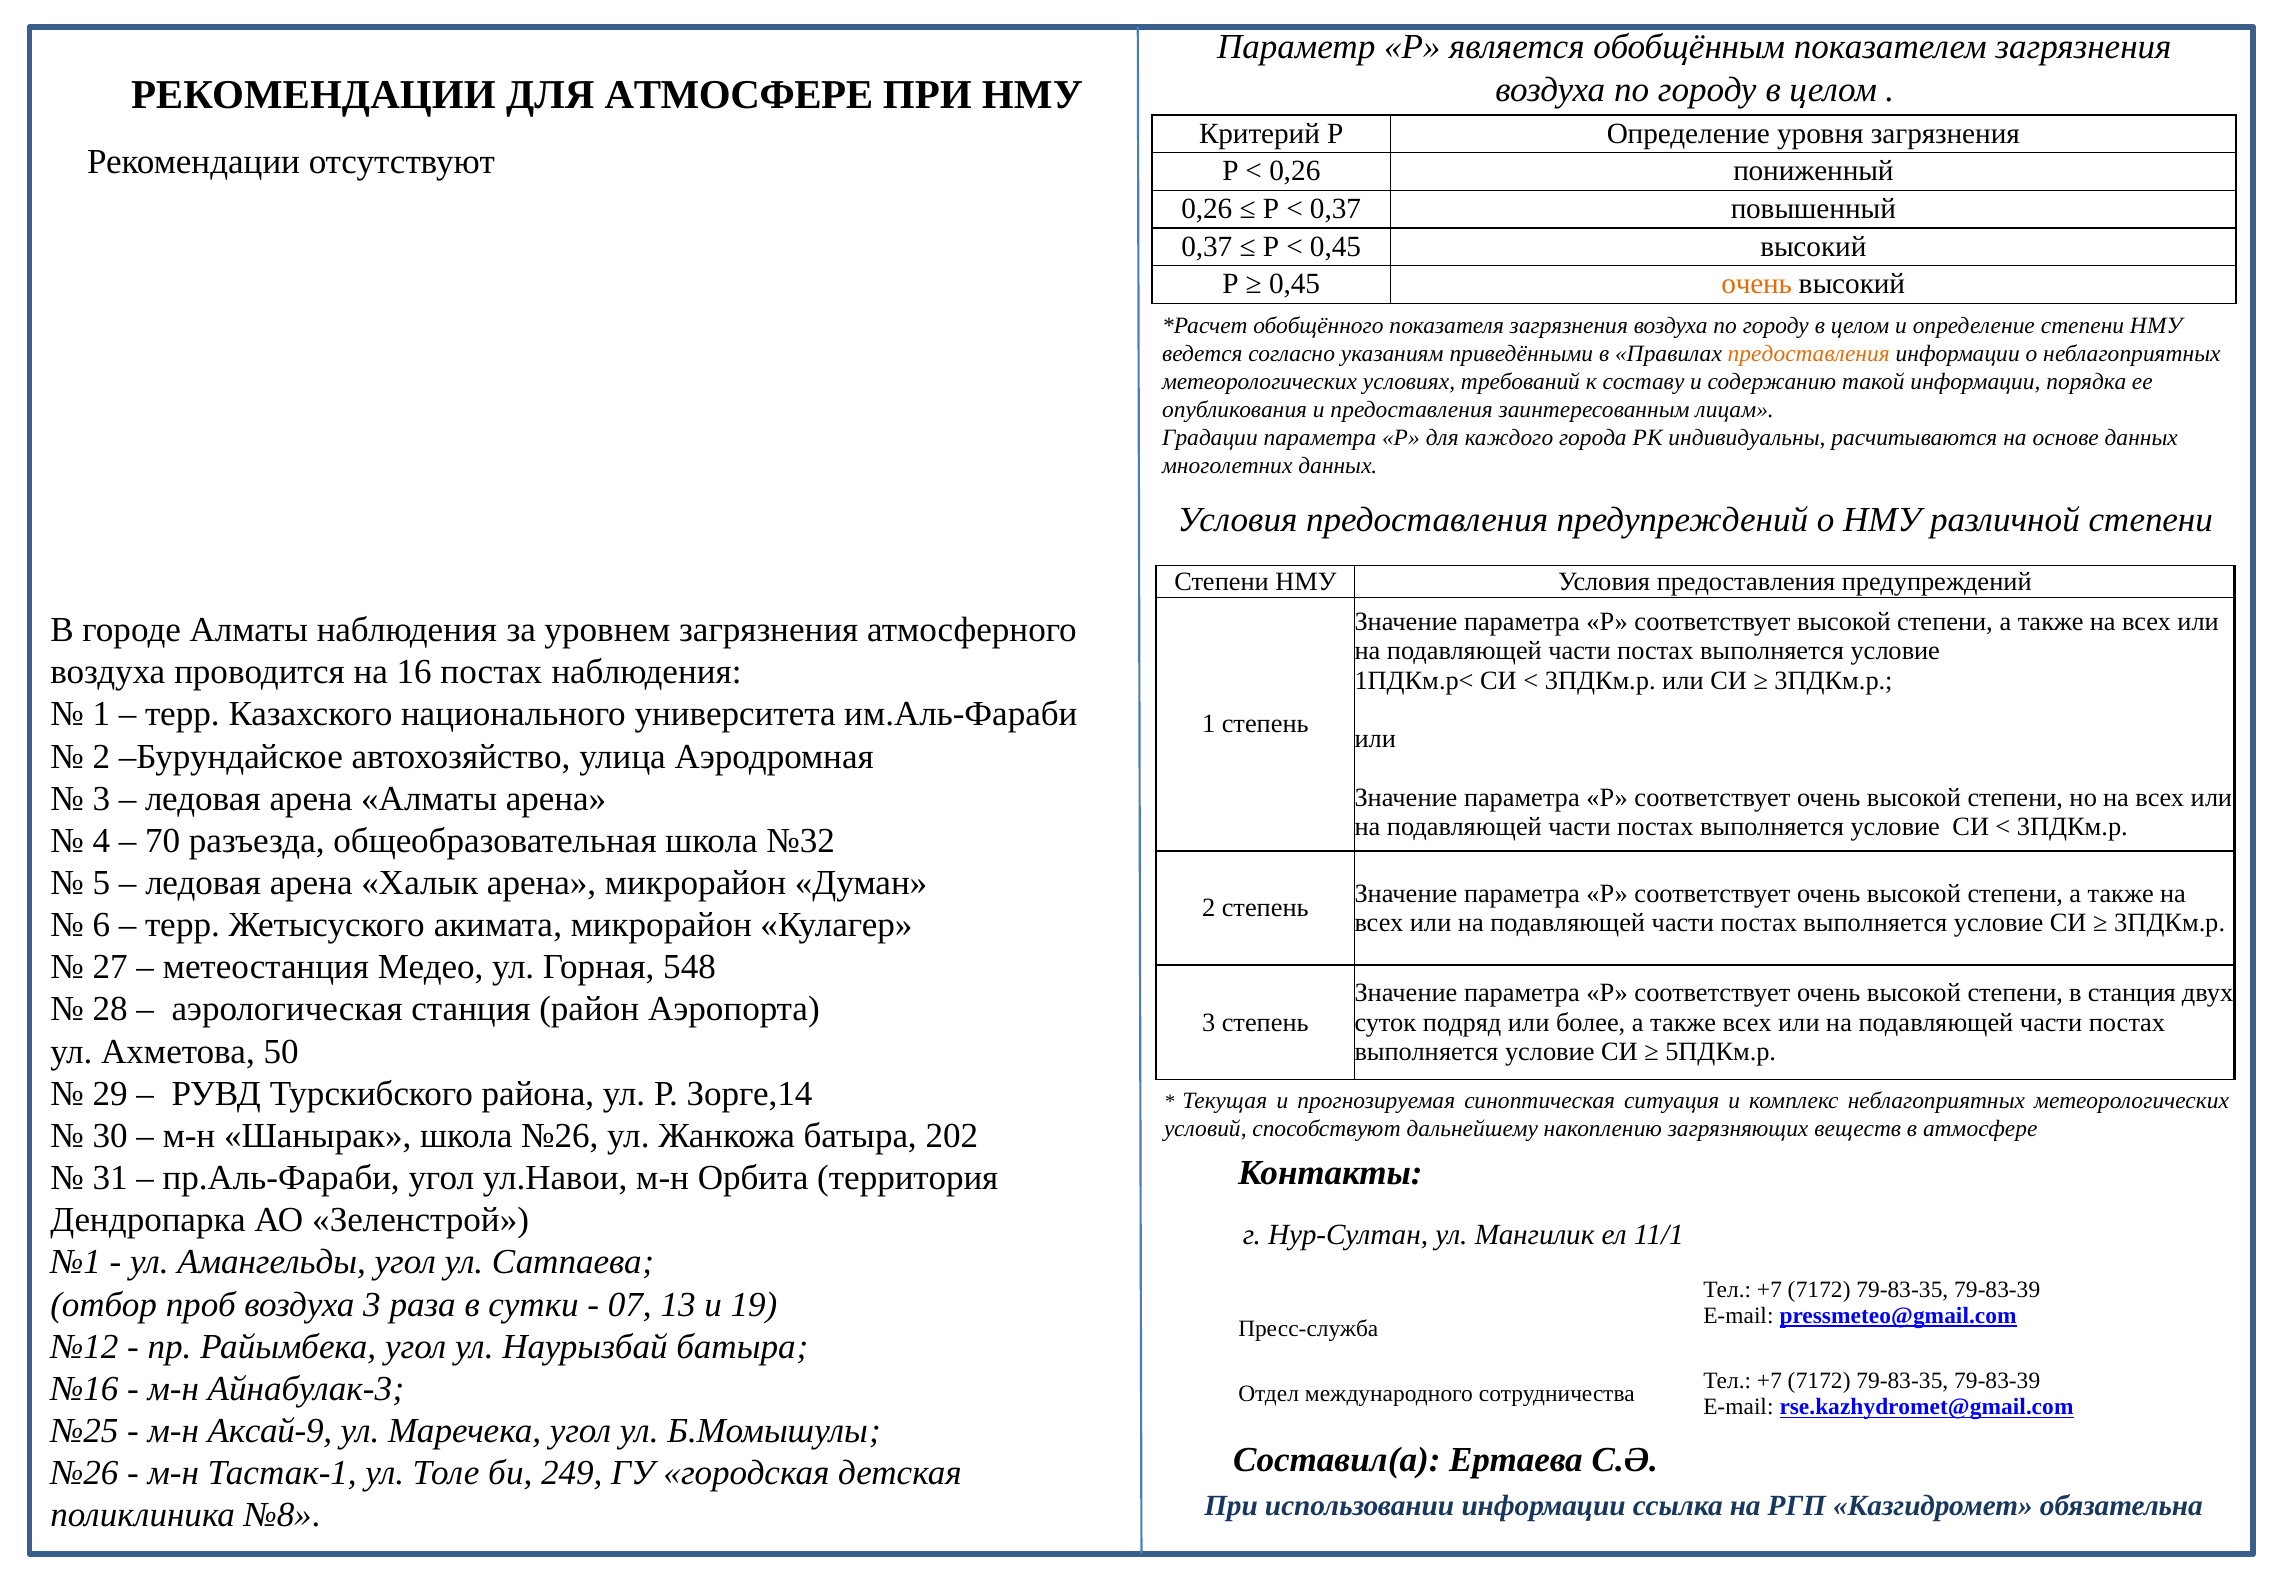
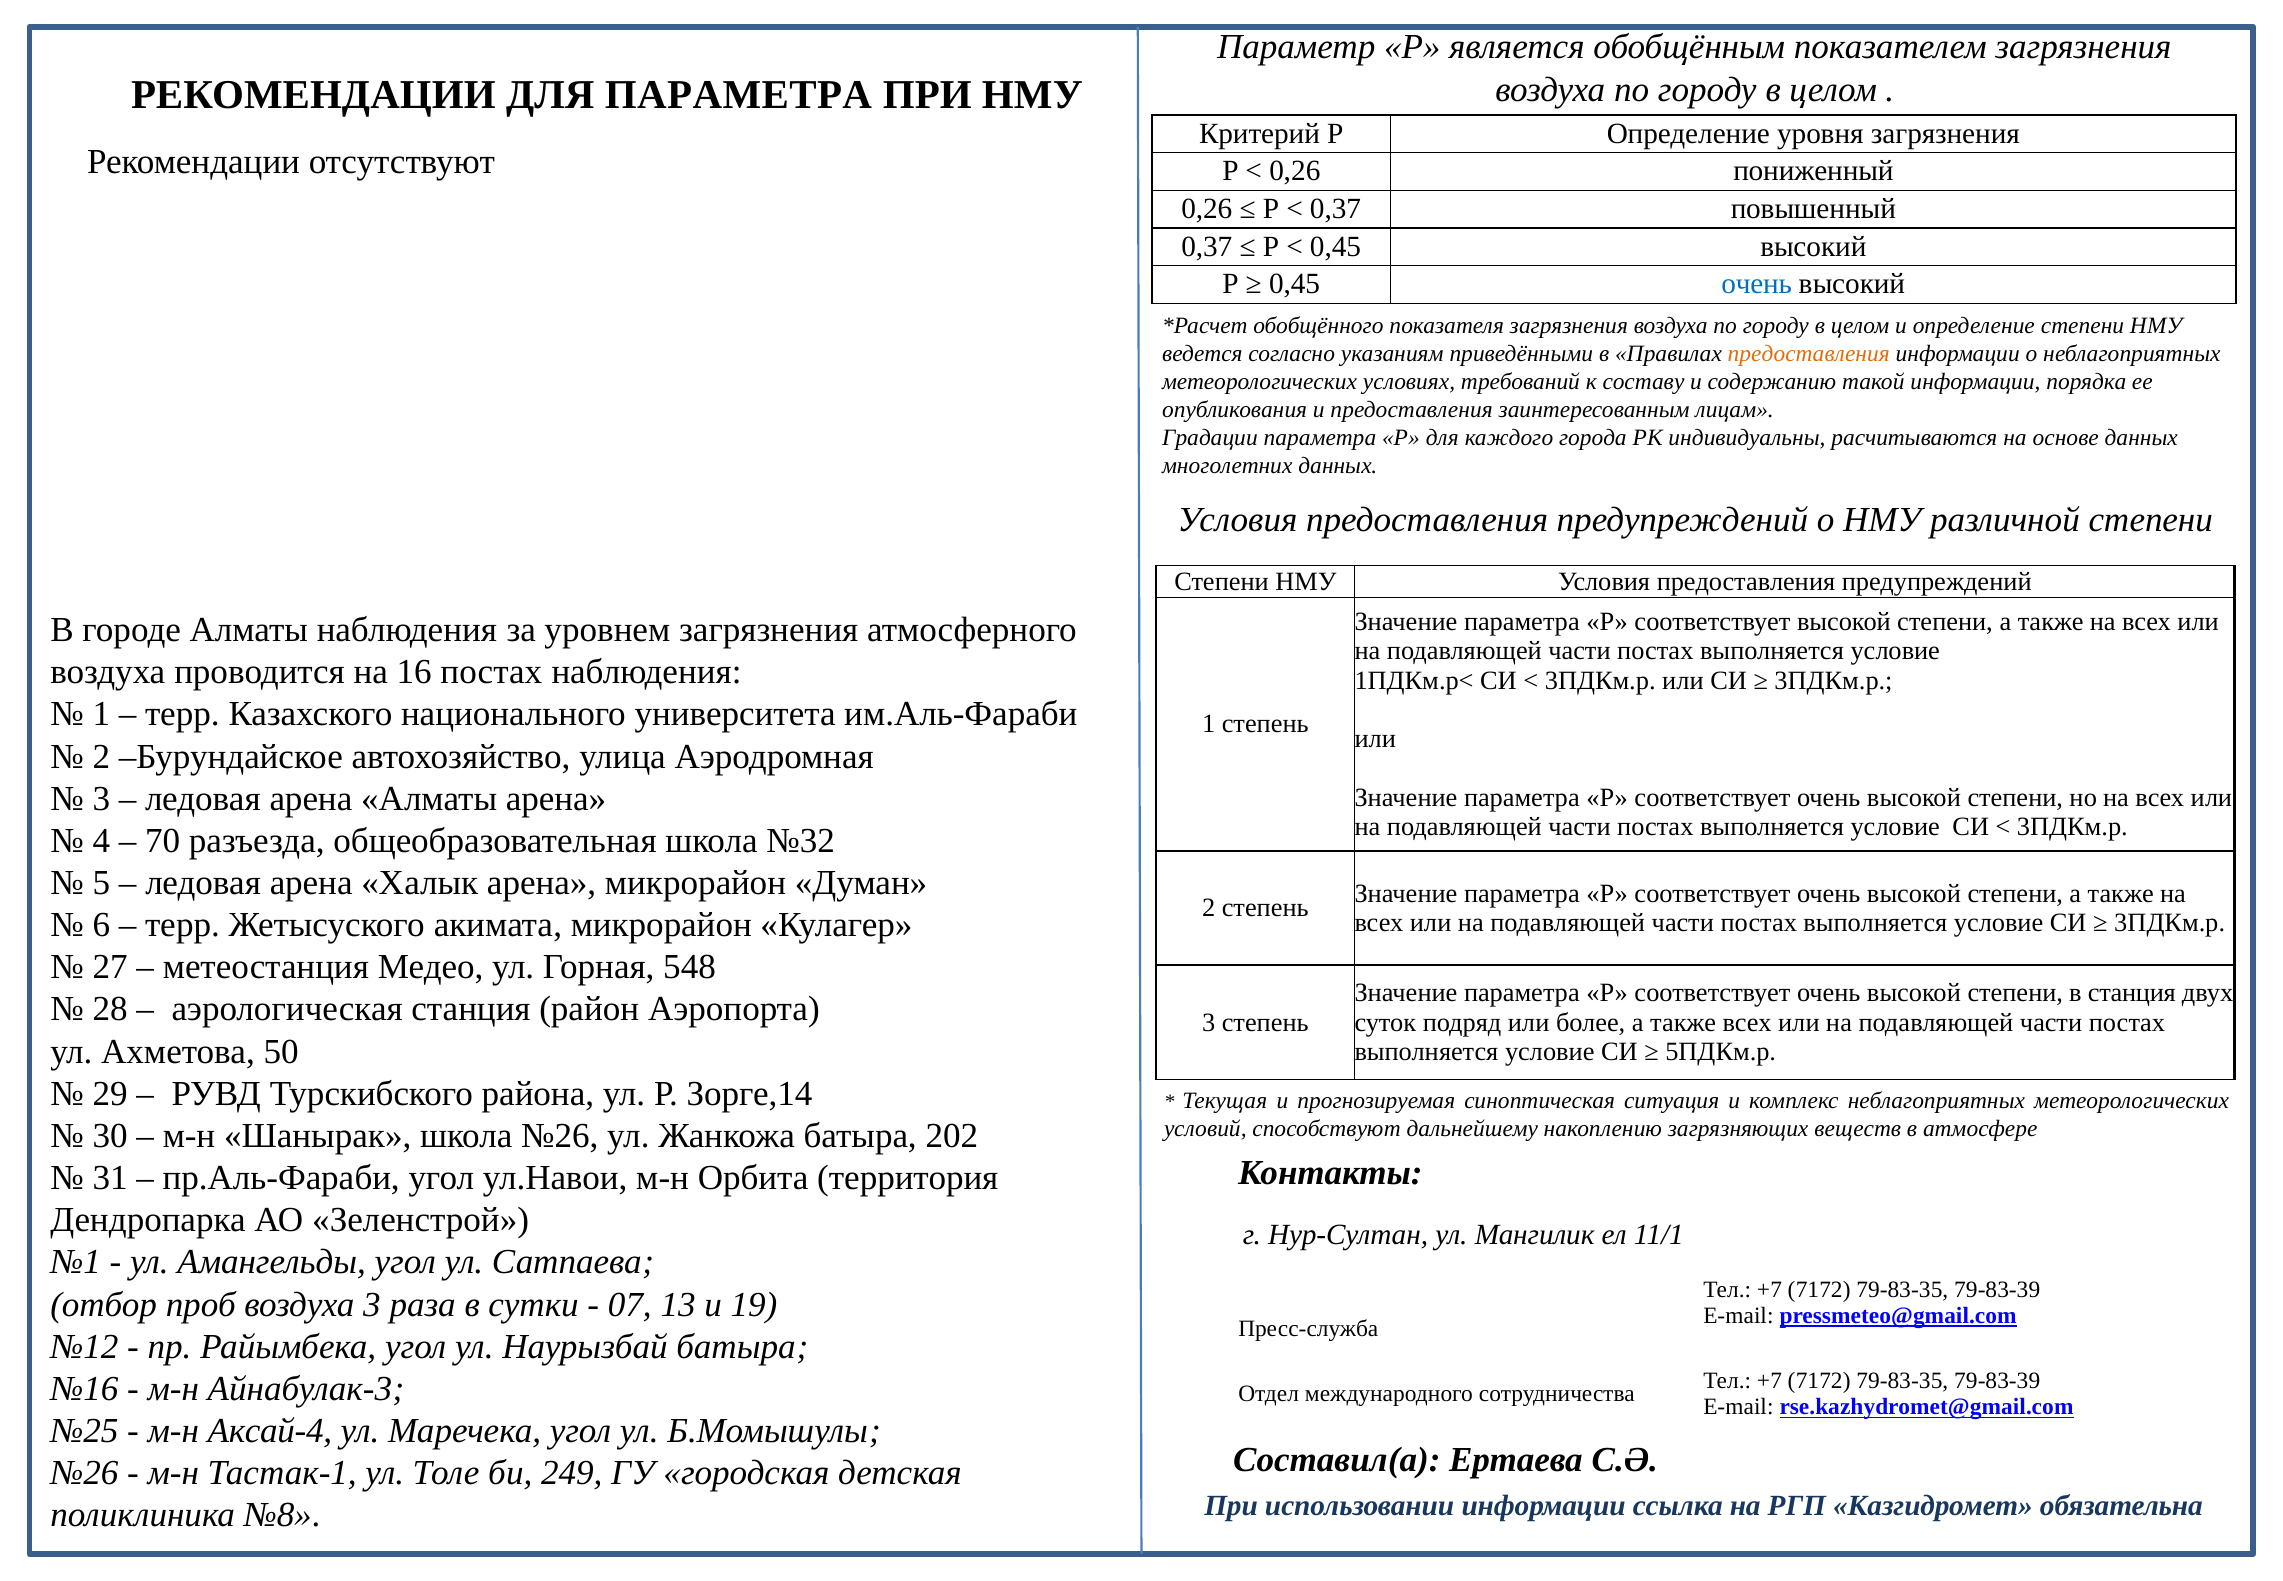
ДЛЯ АТМОСФЕРЕ: АТМОСФЕРЕ -> ПАРАМЕТРА (738, 95)
очень colour: orange -> blue (1757, 284)
Аксай-9: Аксай-9 -> Аксай-4 (270, 1431)
